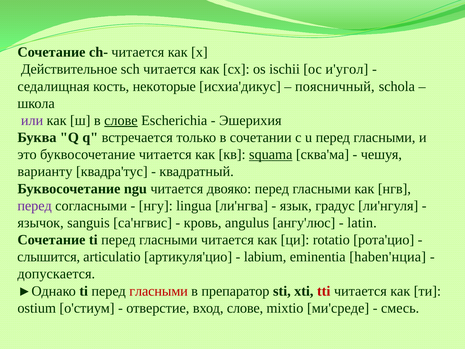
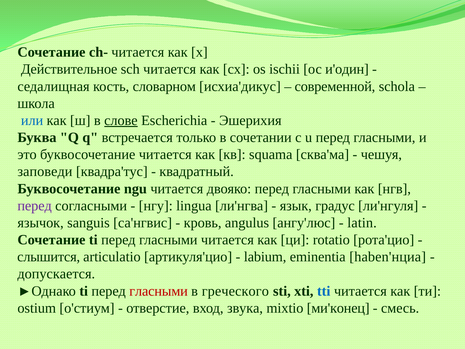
и'угол: и'угол -> и'один (347, 69)
некоторые: некоторые -> словарном (164, 86)
поясничный: поясничный -> современной (335, 86)
или colour: purple -> blue (32, 120)
squama underline: present -> none (271, 154)
варианту: варианту -> заповеди (45, 171)
препаратор: препаратор -> греческого (235, 291)
tti colour: red -> blue (324, 291)
вход слове: слове -> звука (245, 308)
ми'среде: ми'среде -> ми'конец (338, 308)
